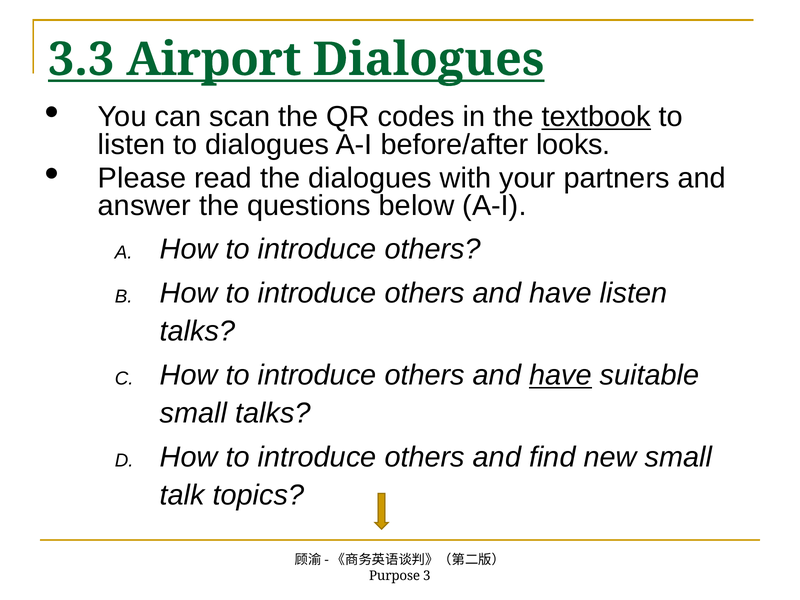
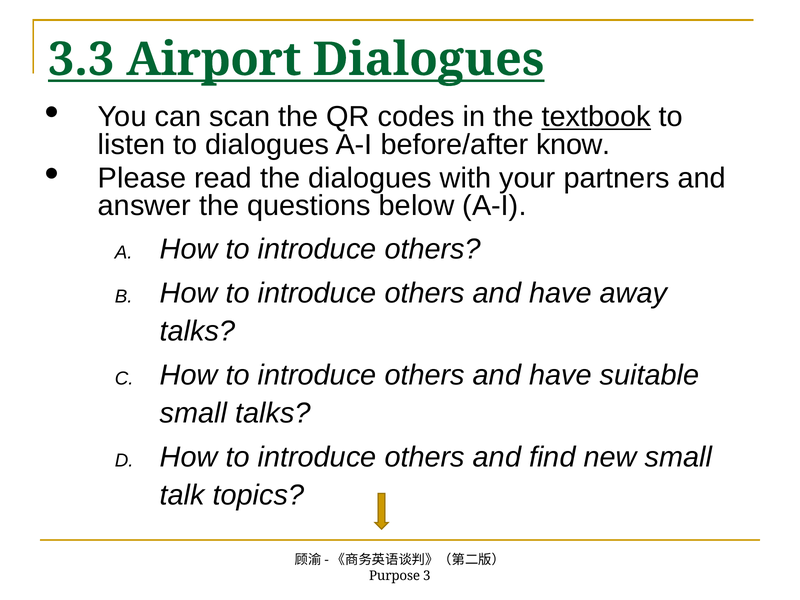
looks: looks -> know (573, 145)
have listen: listen -> away (633, 293)
have underline: present -> none (560, 375)
